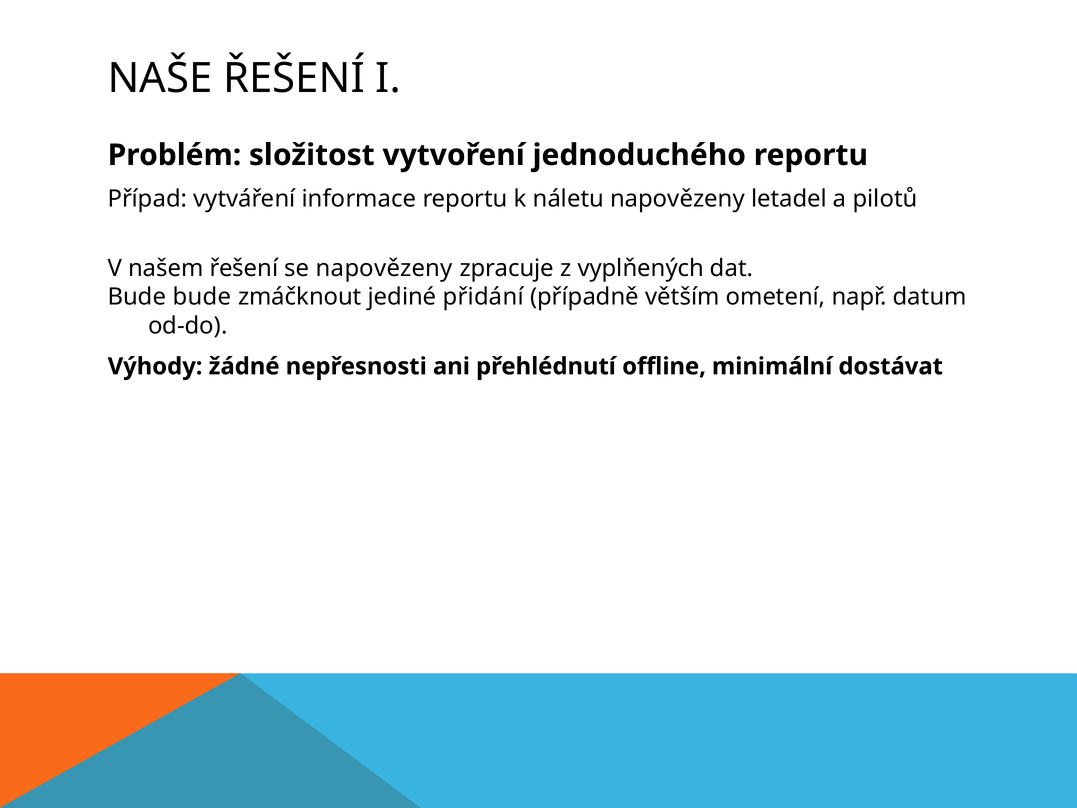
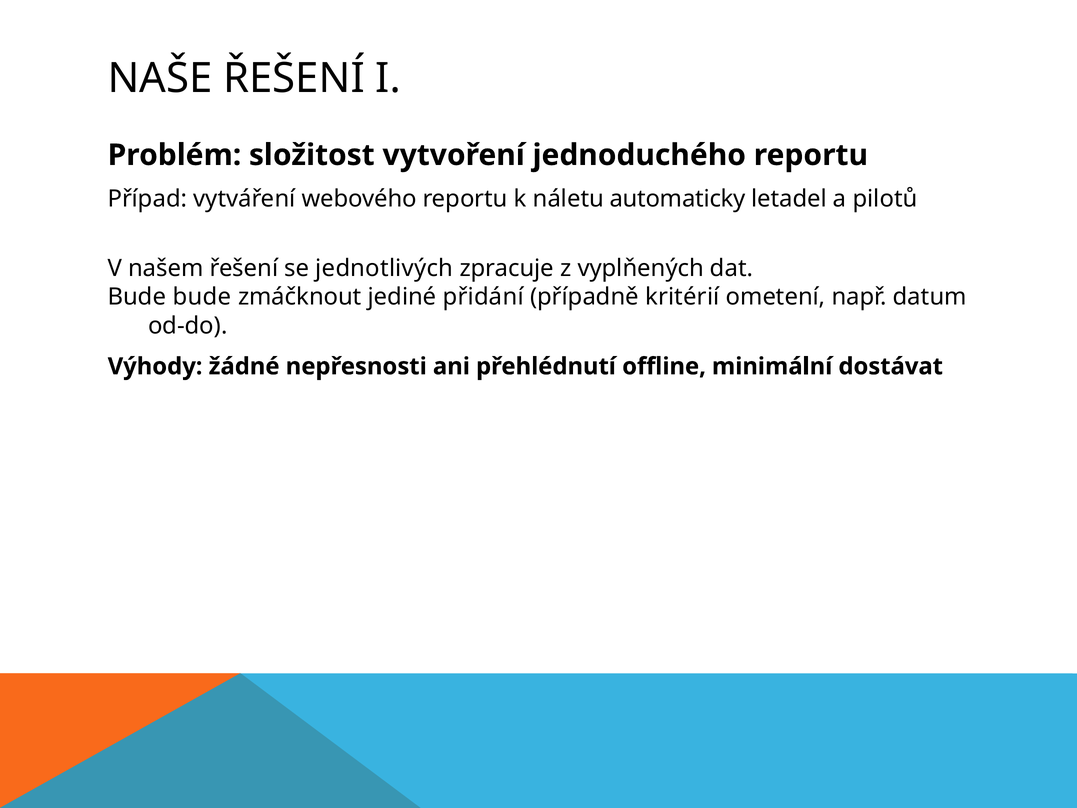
informace: informace -> webového (359, 199)
náletu napovězeny: napovězeny -> automaticky (678, 199)
se napovězeny: napovězeny -> jednotlivých (384, 268)
větším: větším -> kritérií (682, 297)
